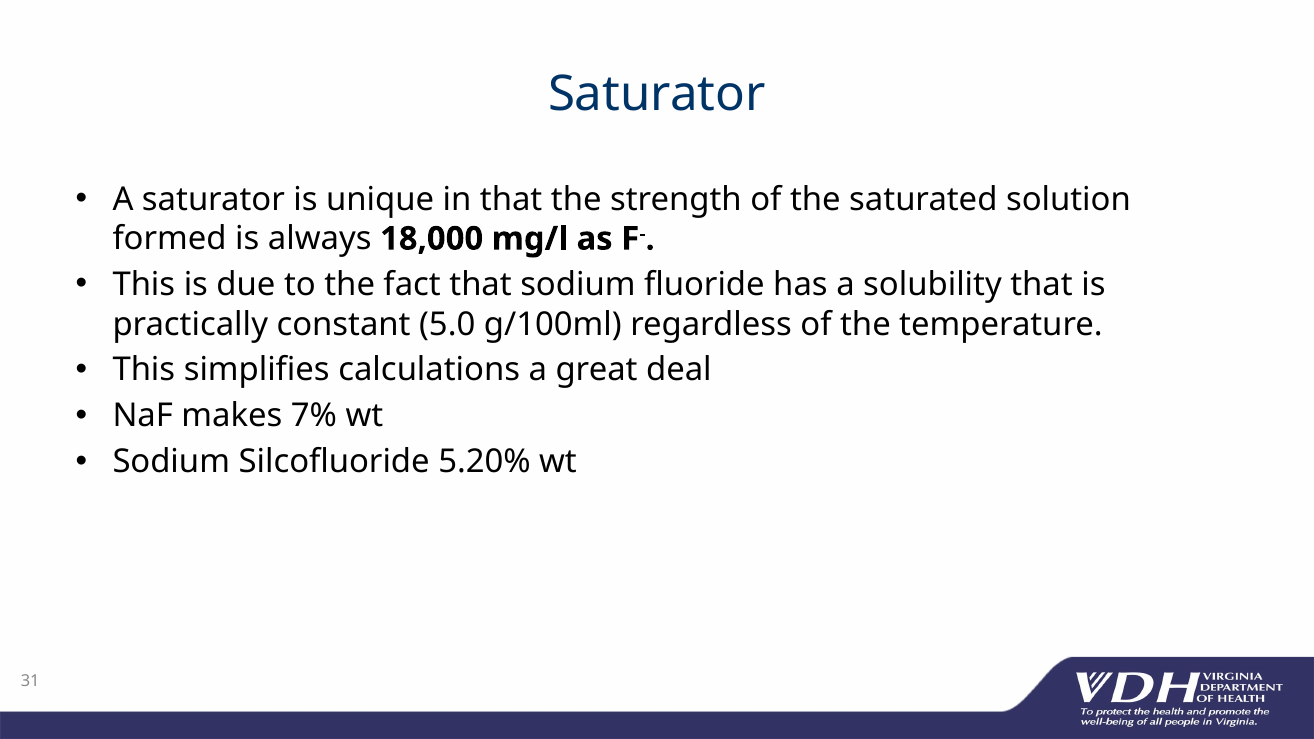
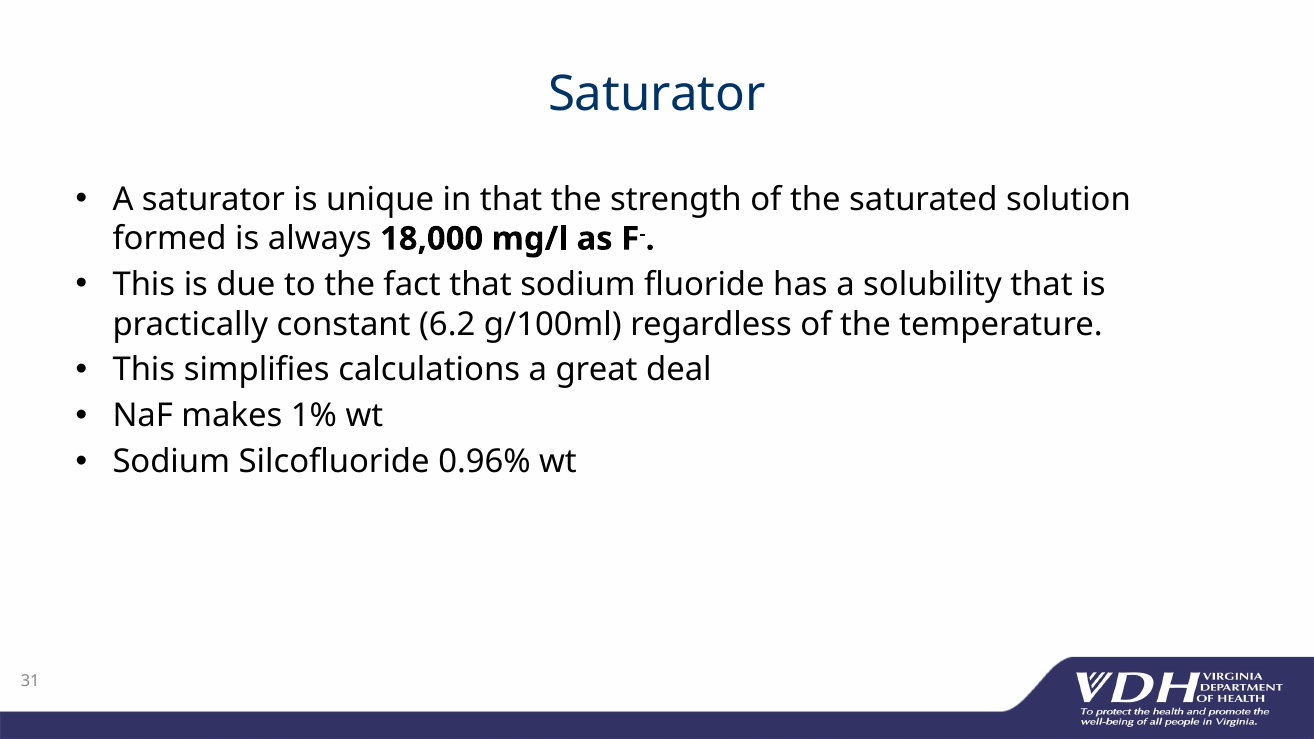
5.0: 5.0 -> 6.2 (447, 324)
7%: 7% -> 1% (314, 416)
5.20%: 5.20% -> 0.96% (485, 462)
